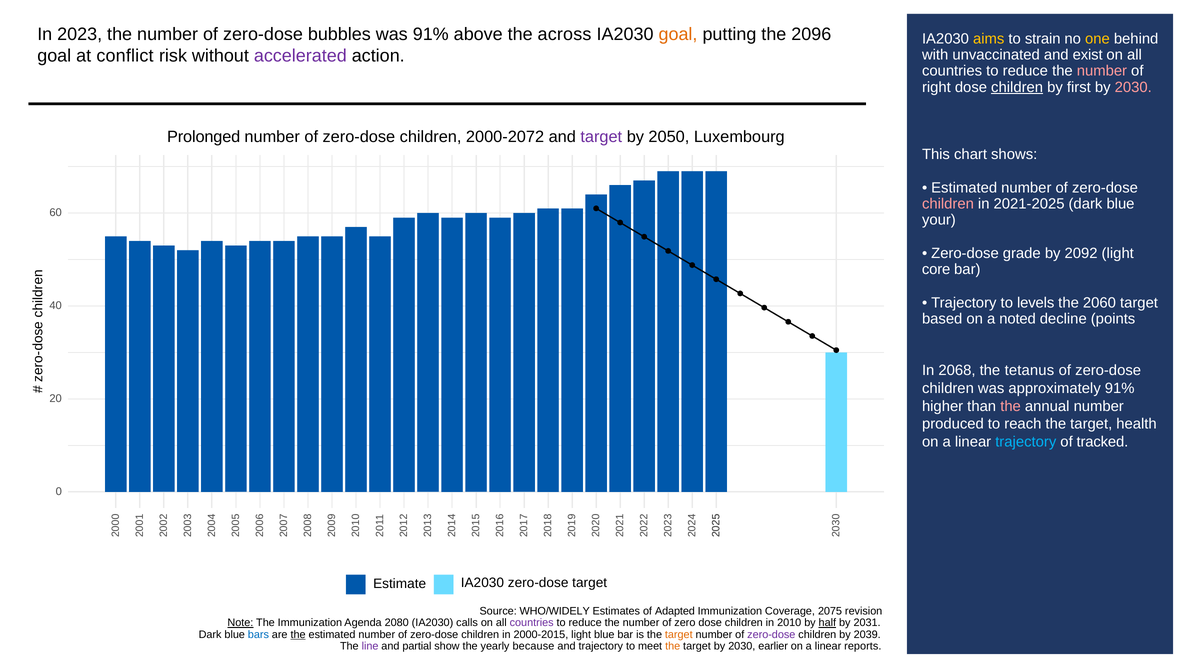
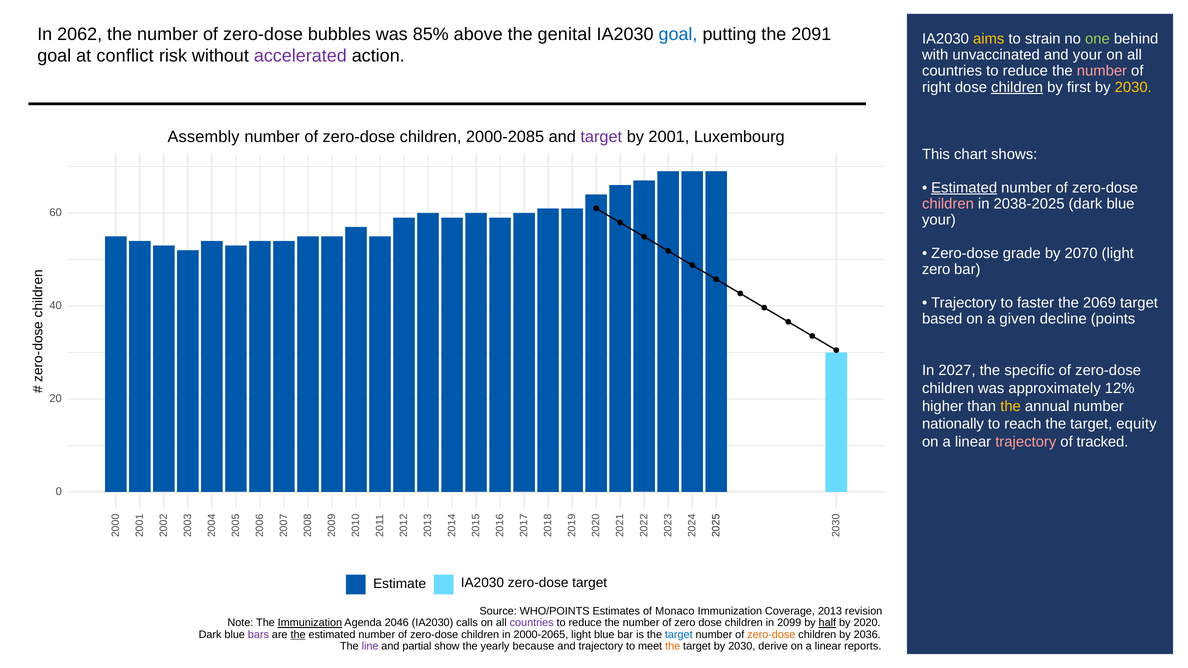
2023: 2023 -> 2062 (80, 34)
was 91%: 91% -> 85% (431, 34)
across: across -> genital (565, 34)
goal colour: orange -> blue (678, 34)
2096: 2096 -> 2091 (811, 34)
one colour: yellow -> light green (1097, 39)
and exist: exist -> your (1088, 55)
2030 colour: pink -> yellow (1133, 87)
Prolonged: Prolonged -> Assembly (204, 137)
2000-2072: 2000-2072 -> 2000-2085 (505, 137)
2050: 2050 -> 2001 (669, 137)
Estimated underline: none -> present (964, 188)
2021-2025: 2021-2025 -> 2038-2025 (1029, 204)
2092: 2092 -> 2070 (1081, 253)
core: core -> zero (936, 270)
levels: levels -> faster (1036, 303)
2060: 2060 -> 2069 (1099, 303)
noted: noted -> given (1017, 319)
2068: 2068 -> 2027 (957, 371)
tetanus: tetanus -> specific (1029, 371)
approximately 91%: 91% -> 12% (1120, 389)
the colour: pink -> yellow (1011, 406)
produced: produced -> nationally (953, 424)
health: health -> equity (1136, 424)
trajectory colour: light blue -> pink (1026, 442)
WHO/WIDELY: WHO/WIDELY -> WHO/POINTS (555, 611)
Adapted: Adapted -> Monaco (675, 611)
2075: 2075 -> 2013 (830, 611)
Note underline: present -> none (240, 623)
Immunization underline: none -> present (310, 623)
2080: 2080 -> 2046 (397, 623)
2010: 2010 -> 2099 (789, 623)
2031: 2031 -> 2020 (867, 623)
bars colour: blue -> purple (258, 635)
2000-2015: 2000-2015 -> 2000-2065 (541, 635)
target colour: orange -> blue (679, 635)
zero-dose colour: purple -> orange (771, 635)
2039: 2039 -> 2036 (867, 635)
earlier: earlier -> derive (773, 647)
